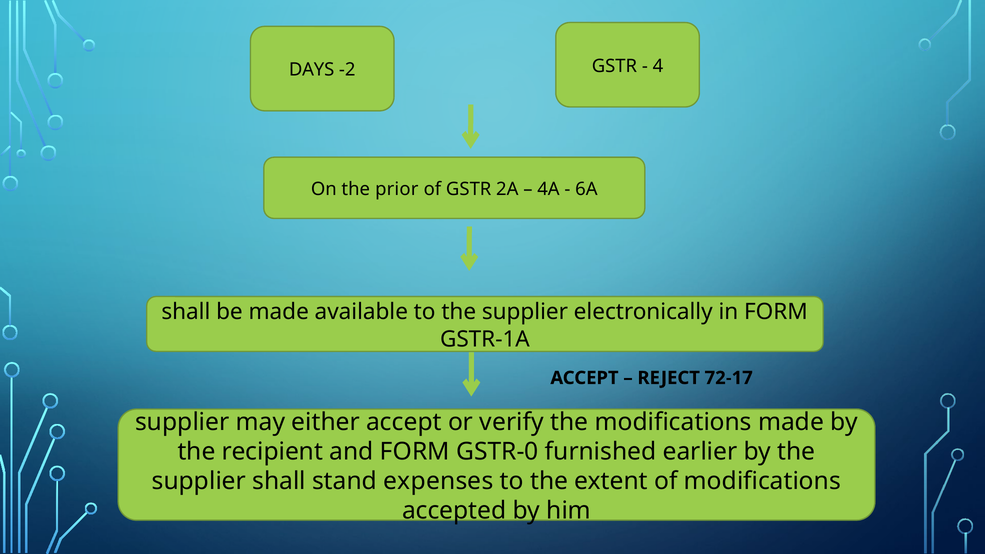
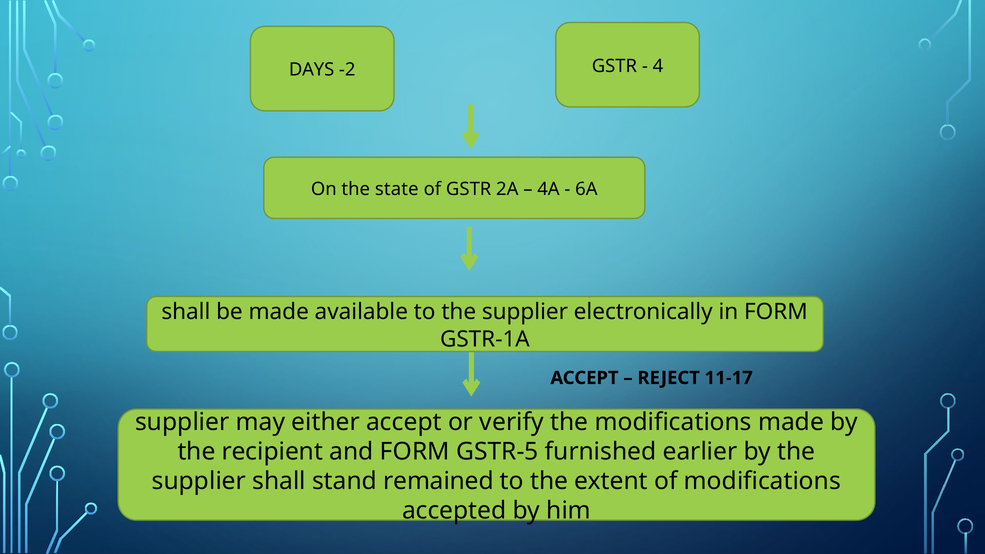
prior: prior -> state (397, 189)
72-17: 72-17 -> 11-17 (729, 378)
GSTR-0: GSTR-0 -> GSTR-5 (497, 452)
expenses: expenses -> remained (439, 481)
